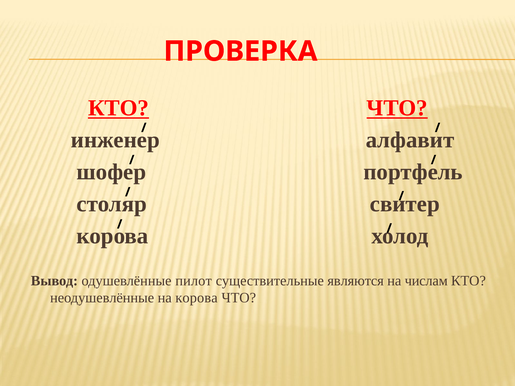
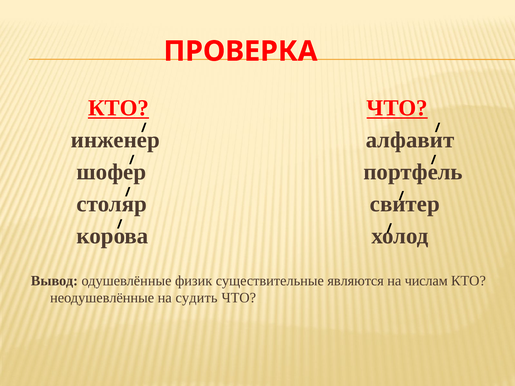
пилот: пилот -> физик (194, 281)
на корова: корова -> судить (196, 298)
